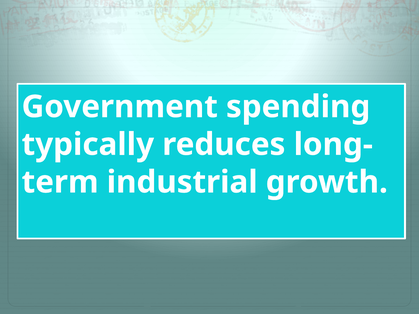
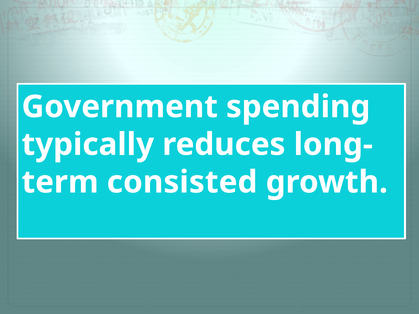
industrial: industrial -> consisted (182, 182)
